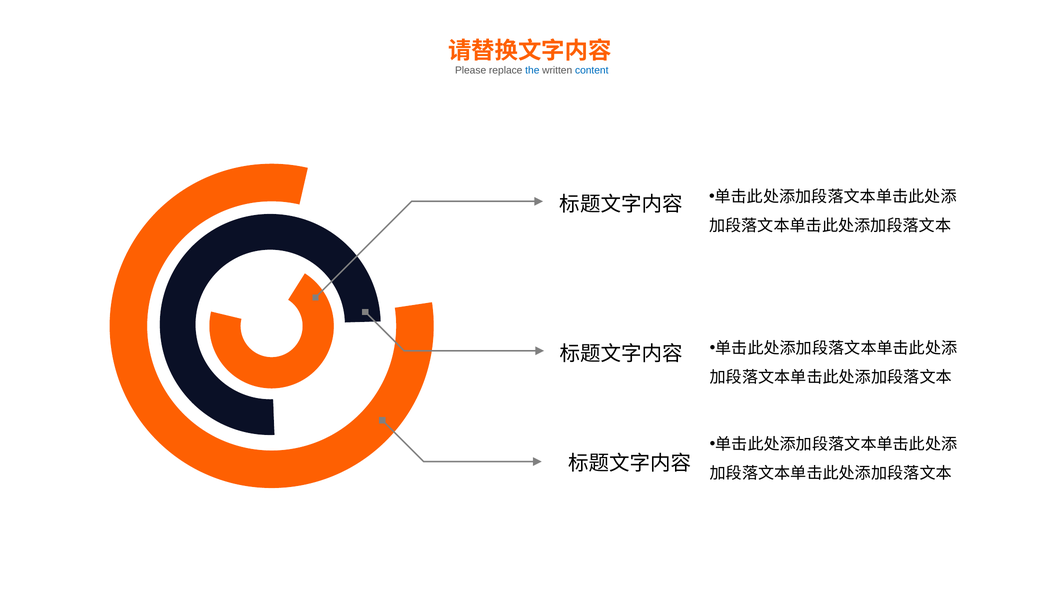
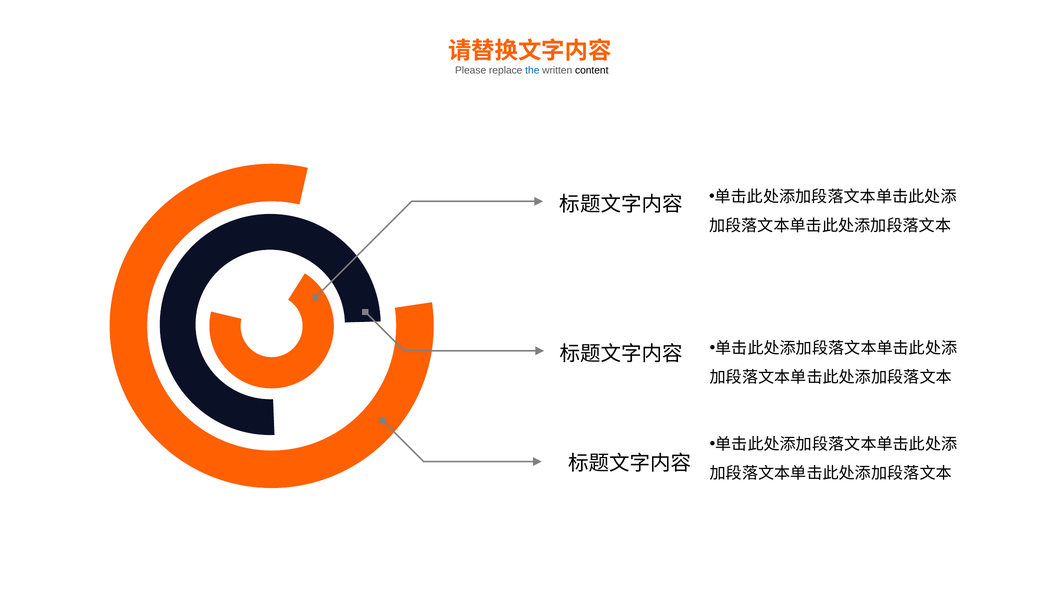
content colour: blue -> black (592, 71)
